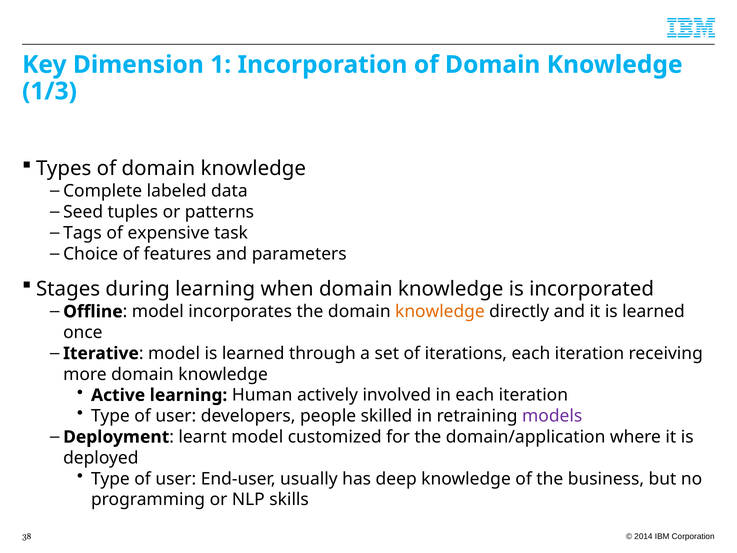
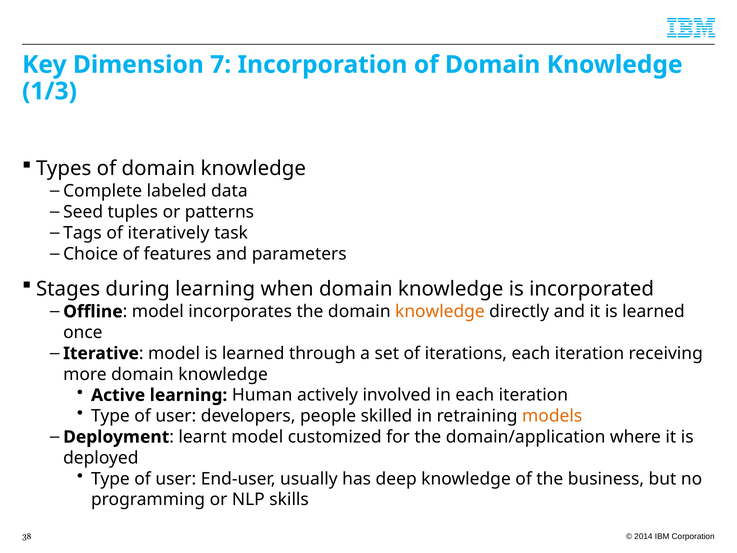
1: 1 -> 7 (221, 65)
expensive: expensive -> iteratively (168, 233)
models colour: purple -> orange (552, 416)
